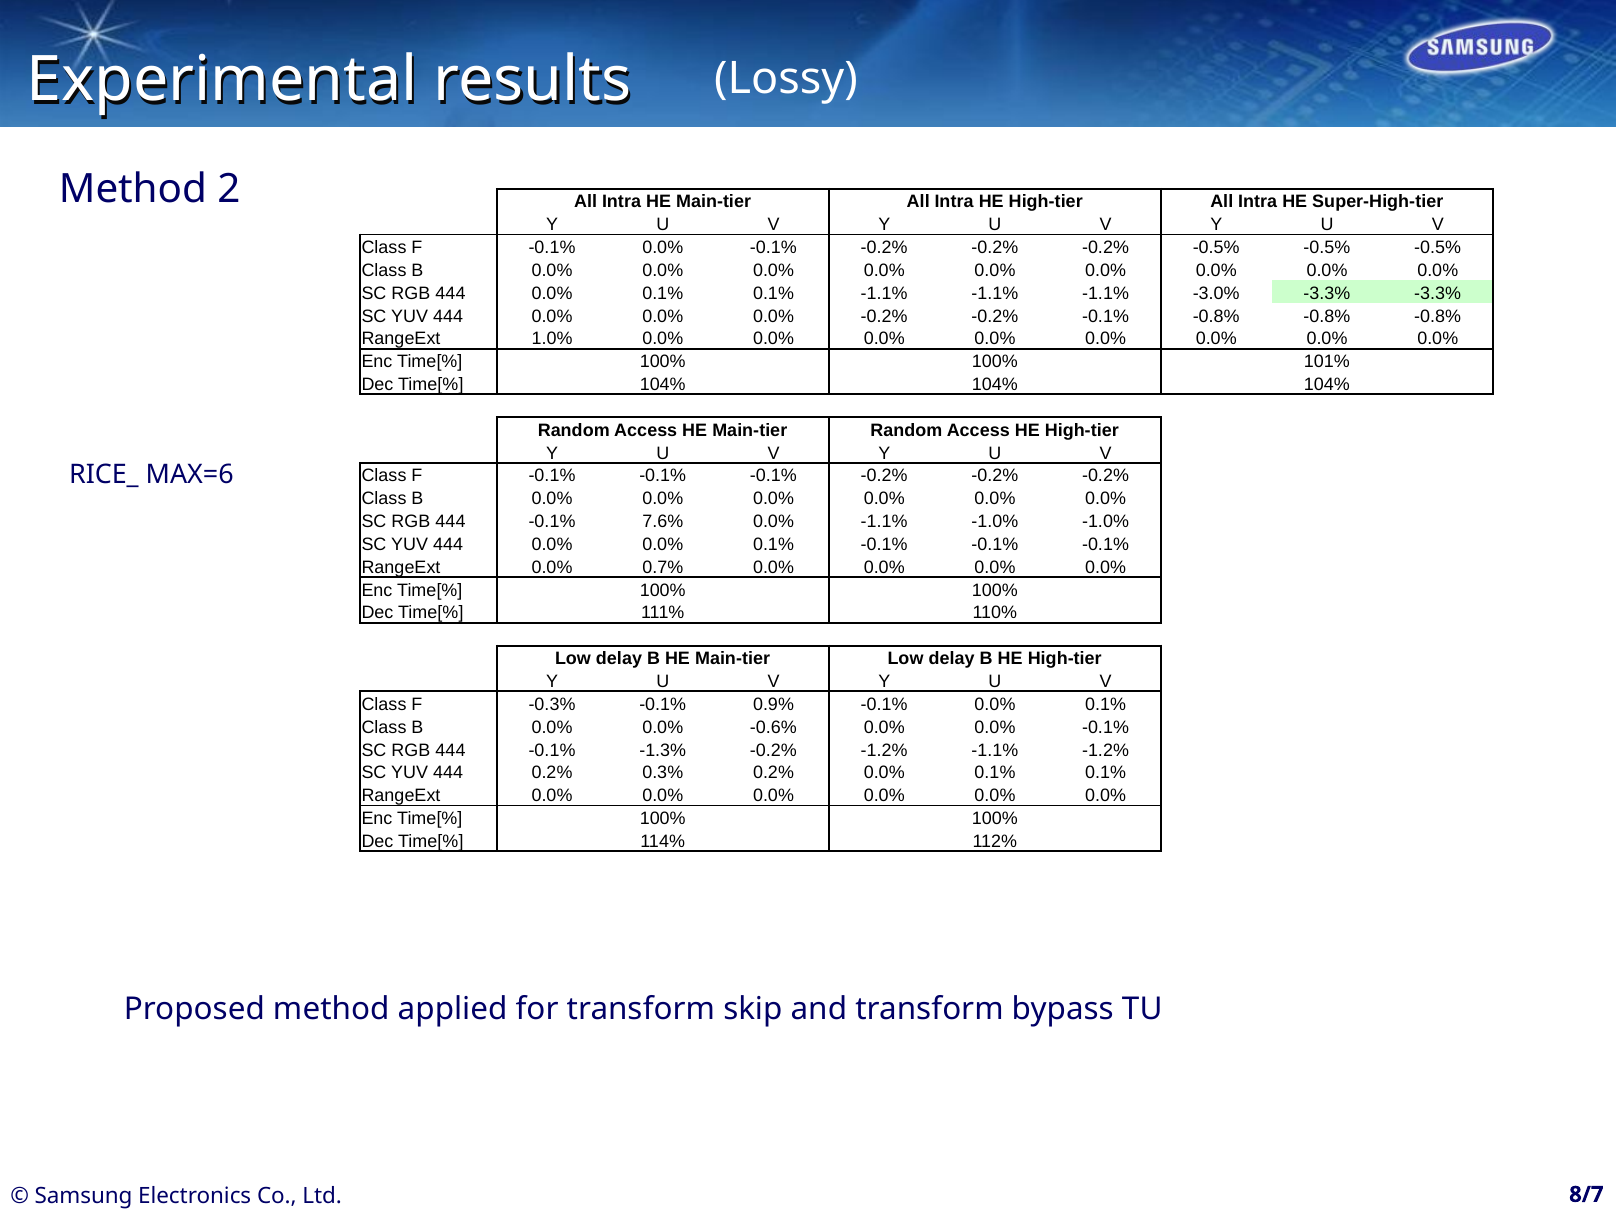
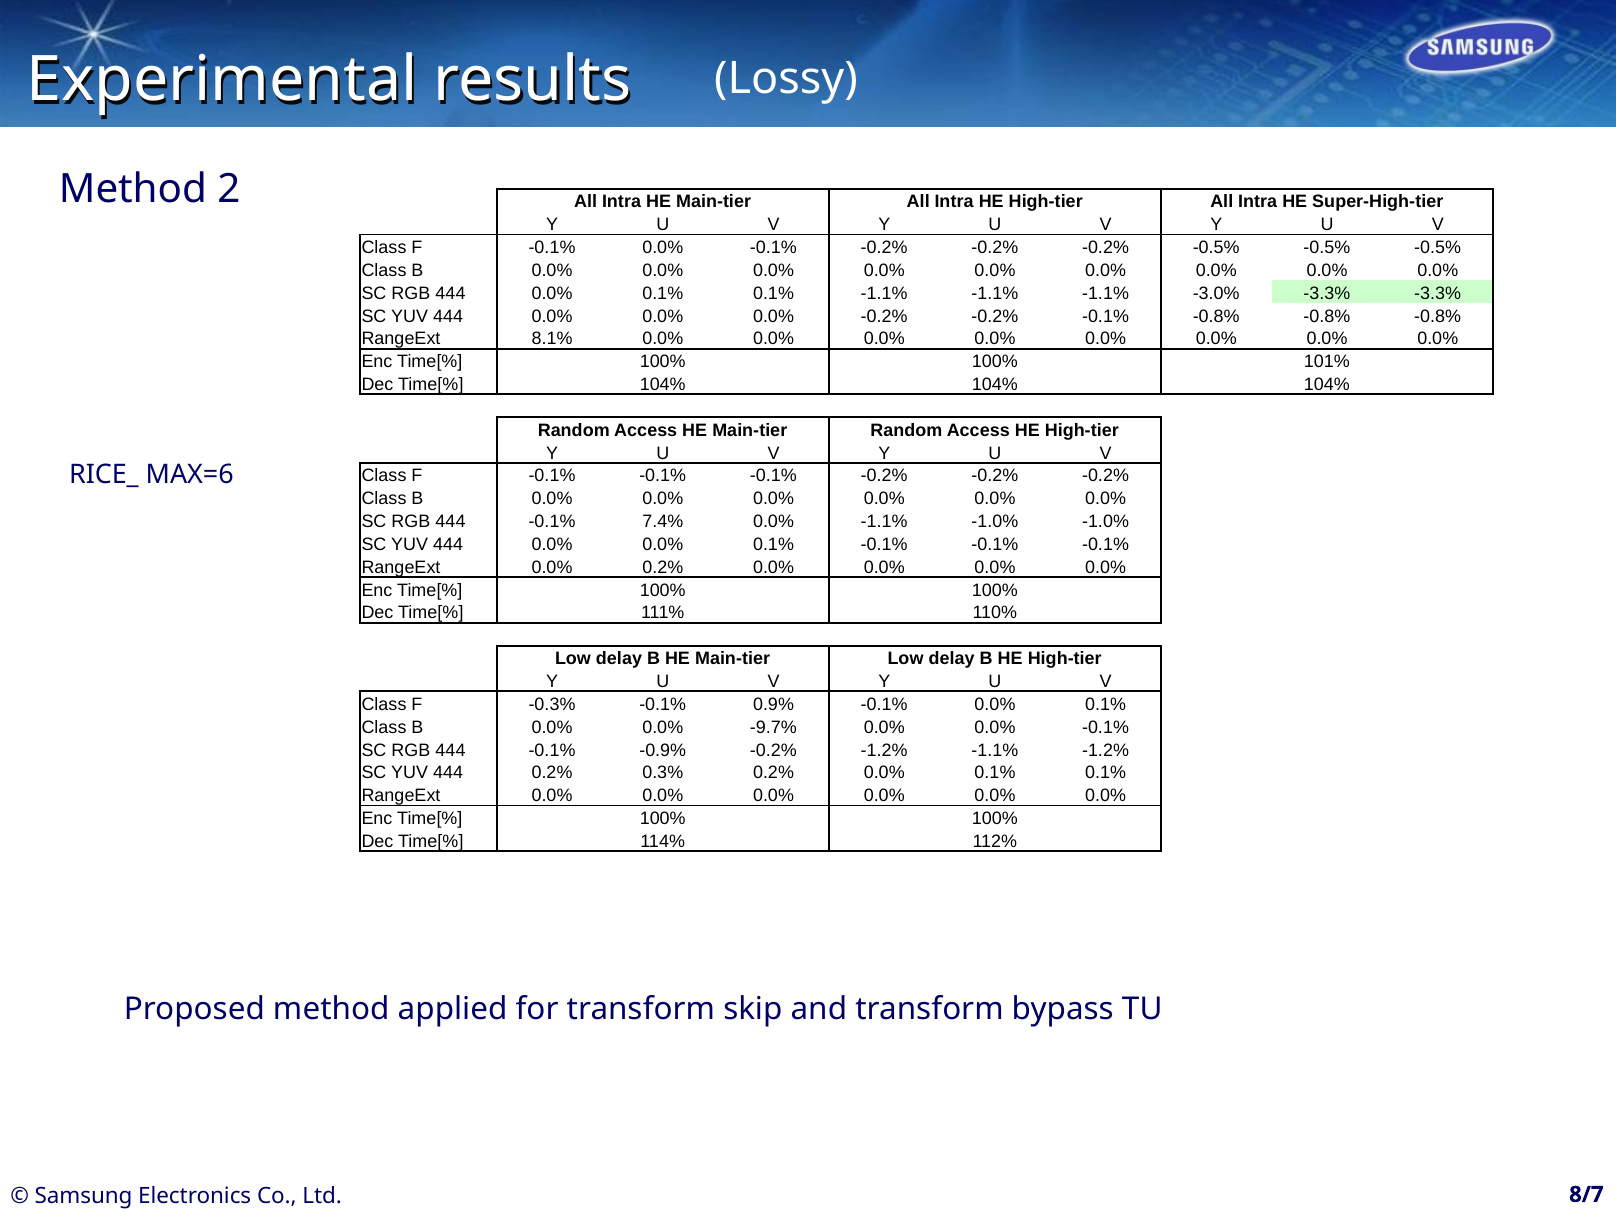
1.0%: 1.0% -> 8.1% (552, 339)
7.6%: 7.6% -> 7.4% (663, 522)
0.0% 0.7%: 0.7% -> 0.2% (663, 567)
-0.6%: -0.6% -> -9.7% (773, 727)
-1.3%: -1.3% -> -0.9% (663, 750)
